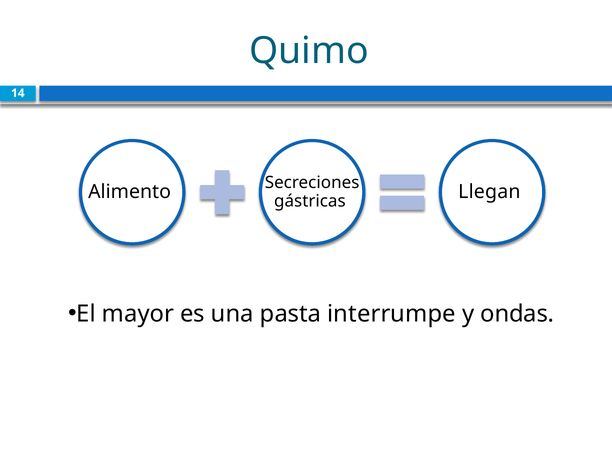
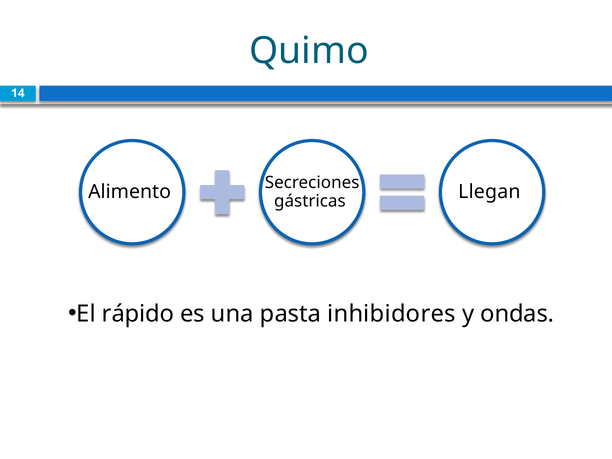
mayor: mayor -> rápido (138, 314)
interrumpe: interrumpe -> inhibidores (391, 314)
